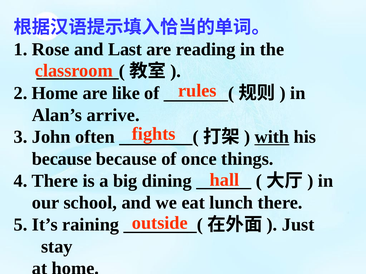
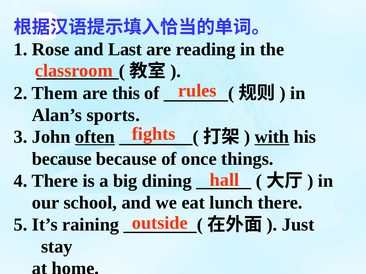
2 Home: Home -> Them (55, 93)
like: like -> this (126, 93)
arrive: arrive -> sports (113, 115)
often underline: none -> present (95, 137)
